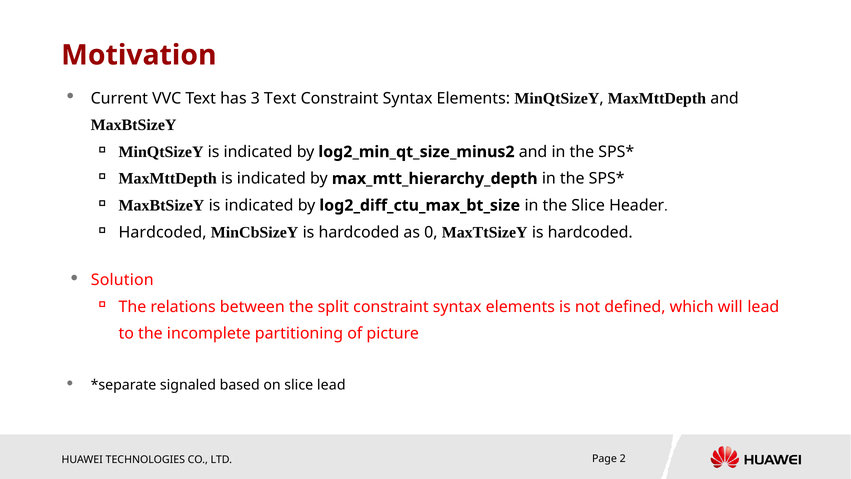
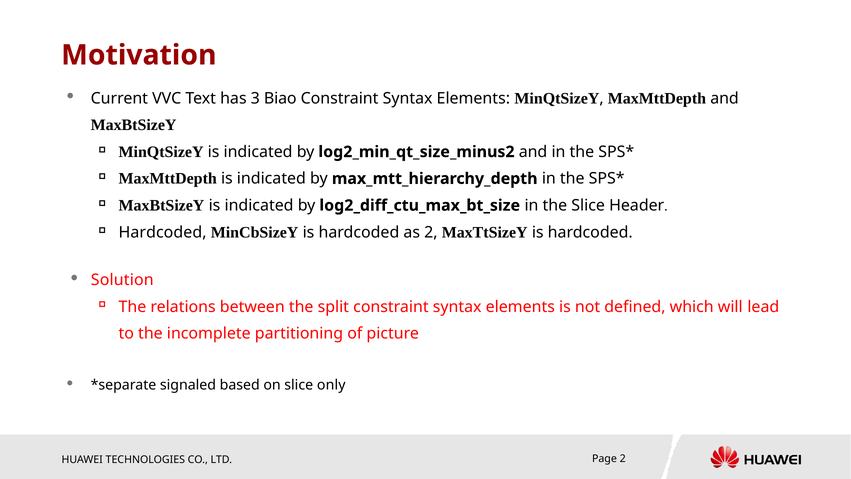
3 Text: Text -> Biao (280, 98)
as 0: 0 -> 2 (431, 232)
slice lead: lead -> only (331, 385)
